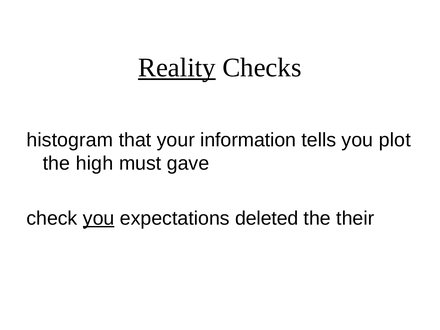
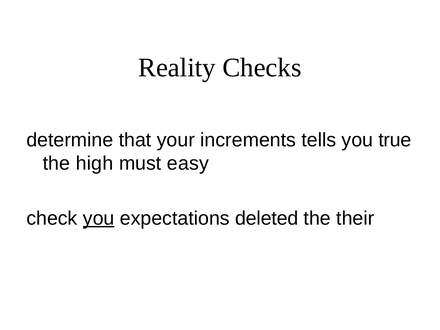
Reality underline: present -> none (177, 68)
histogram: histogram -> determine (70, 140)
information: information -> increments (248, 140)
plot: plot -> true (395, 140)
gave: gave -> easy (188, 163)
